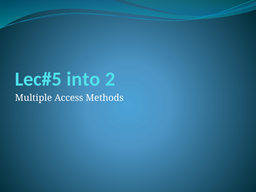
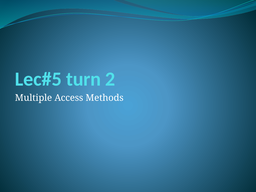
into: into -> turn (84, 79)
